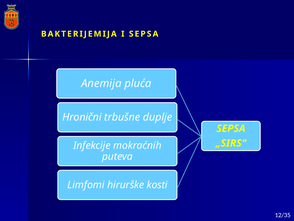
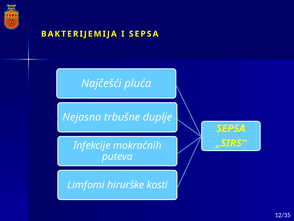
Anemija: Anemija -> Najčešći (101, 83)
Hronični: Hronični -> Nejasno (82, 117)
